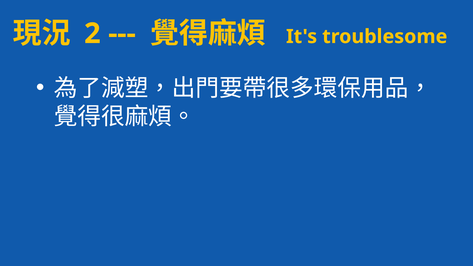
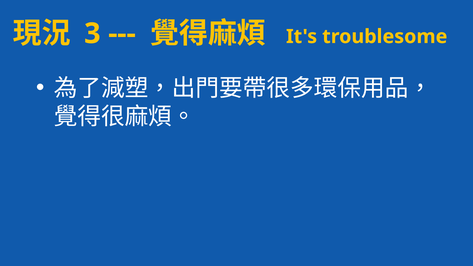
2: 2 -> 3 (92, 34)
